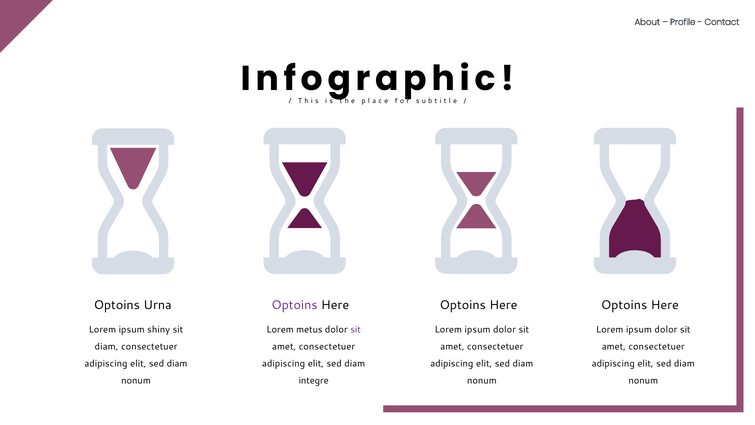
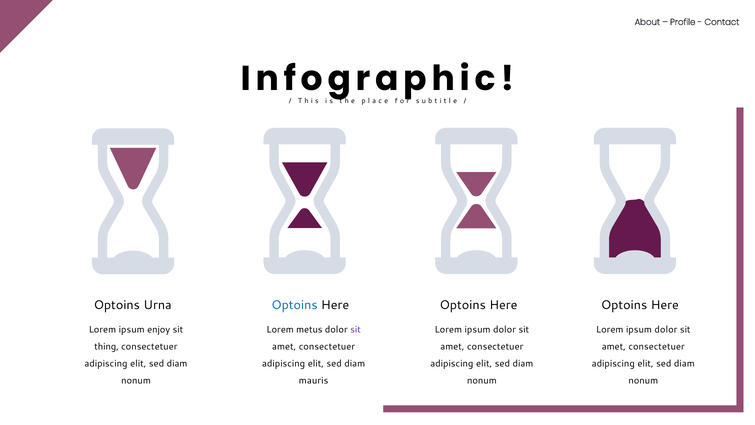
Optoins colour: purple -> blue (294, 305)
shiny: shiny -> enjoy (159, 329)
diam: diam -> thing (107, 346)
integre: integre -> mauris (314, 380)
